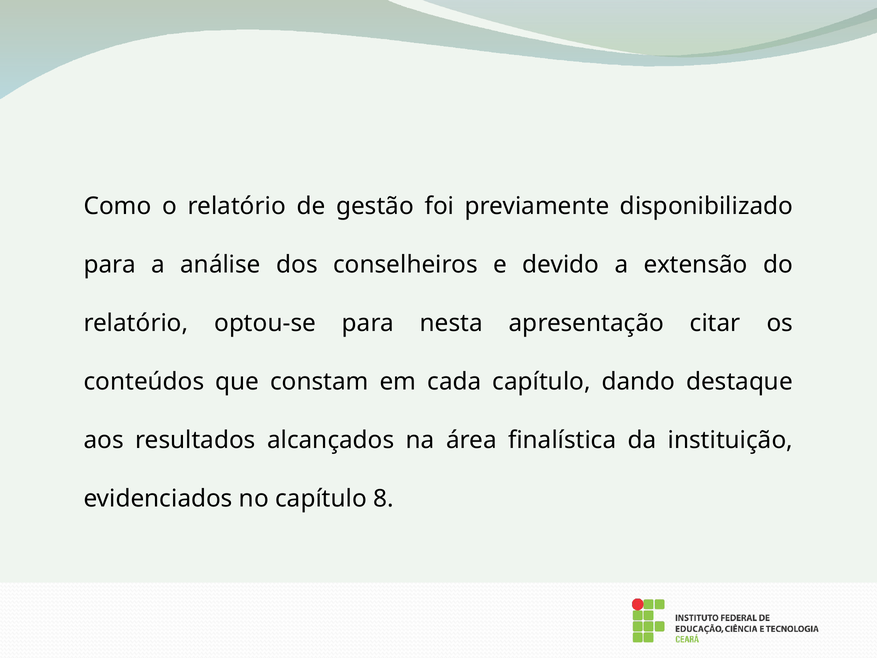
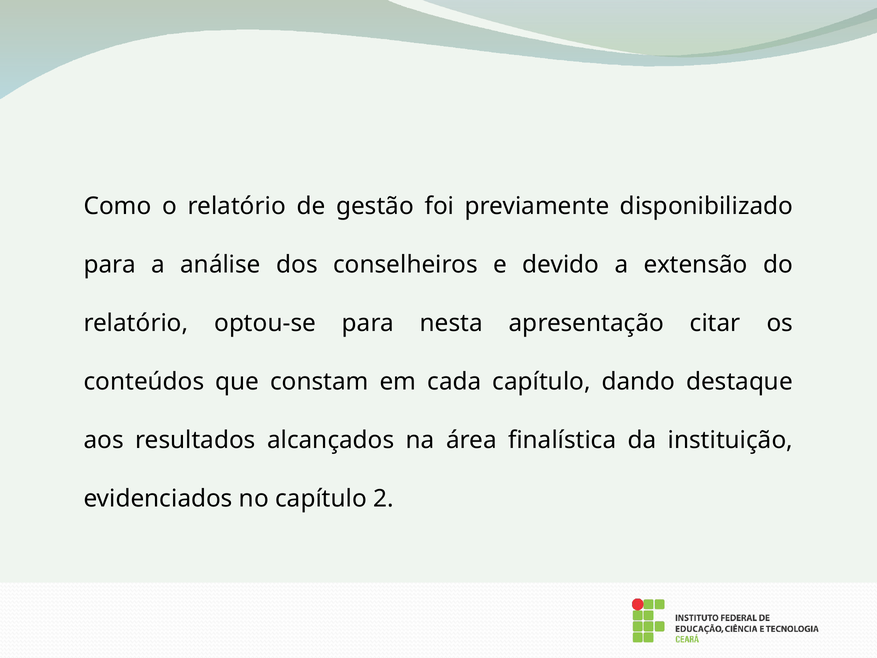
8: 8 -> 2 (383, 499)
